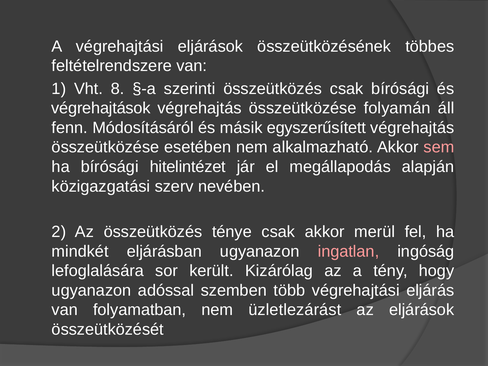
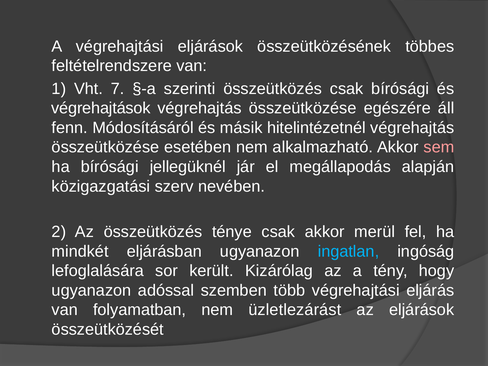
8: 8 -> 7 (118, 89)
folyamán: folyamán -> egészére (397, 108)
egyszerűsített: egyszerűsített -> hitelintézetnél (316, 128)
hitelintézet: hitelintézet -> jellegüknél (188, 167)
ingatlan colour: pink -> light blue (348, 251)
